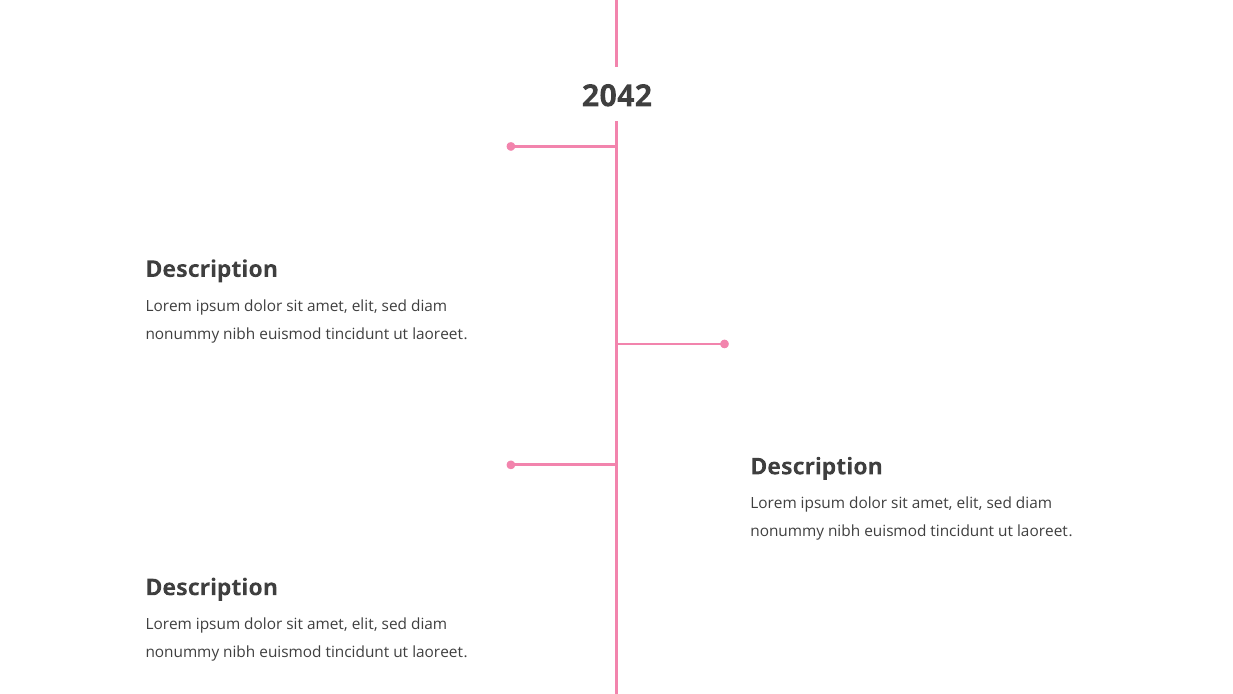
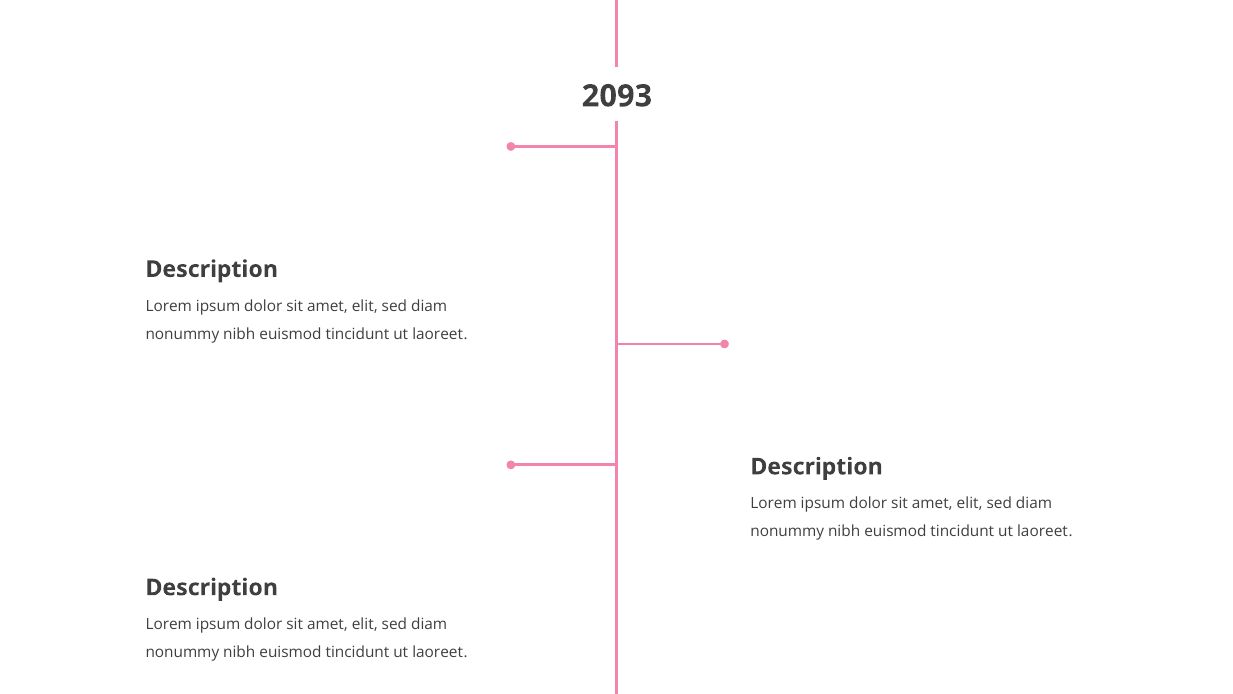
2042: 2042 -> 2093 (617, 96)
